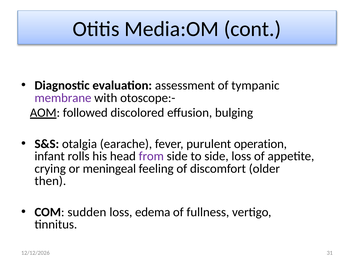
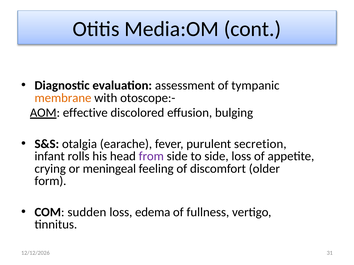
membrane colour: purple -> orange (63, 98)
followed: followed -> effective (85, 113)
operation: operation -> secretion (260, 144)
then: then -> form (50, 181)
